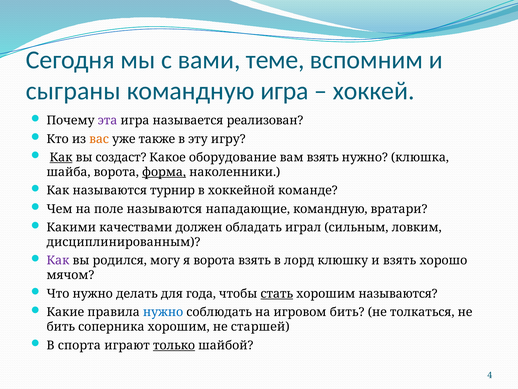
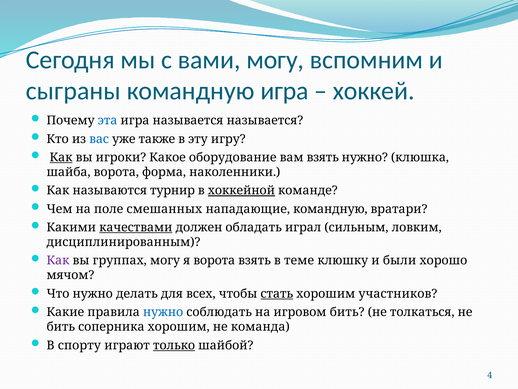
вами теме: теме -> могу (275, 60)
эта colour: purple -> blue (108, 120)
называется реализован: реализован -> называется (265, 120)
вас colour: orange -> blue (99, 139)
создаст: создаст -> игроки (121, 157)
форма underline: present -> none (164, 172)
хоккейной underline: none -> present (241, 190)
поле называются: называются -> смешанных (164, 209)
качествами underline: none -> present (136, 227)
родился: родился -> группах (120, 260)
лорд: лорд -> теме (299, 260)
и взять: взять -> были (400, 260)
года: года -> всех (201, 293)
хорошим называются: называются -> участников (398, 293)
старшей: старшей -> команда (260, 326)
спорта: спорта -> спорту (79, 345)
